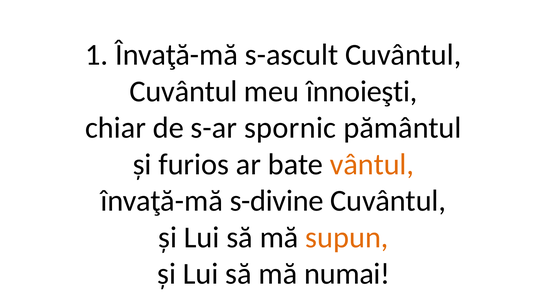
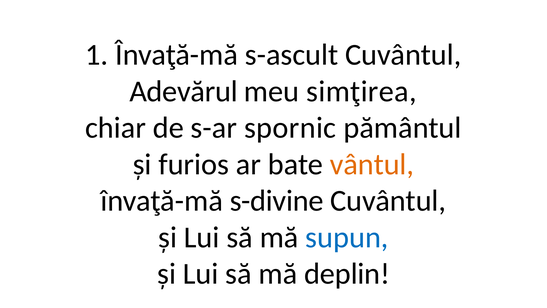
Cuvântul: Cuvântul -> Adevărul (184, 91)
înnoieşti: înnoieşti -> simţirea (361, 91)
supun colour: orange -> blue (347, 237)
numai: numai -> deplin (347, 274)
